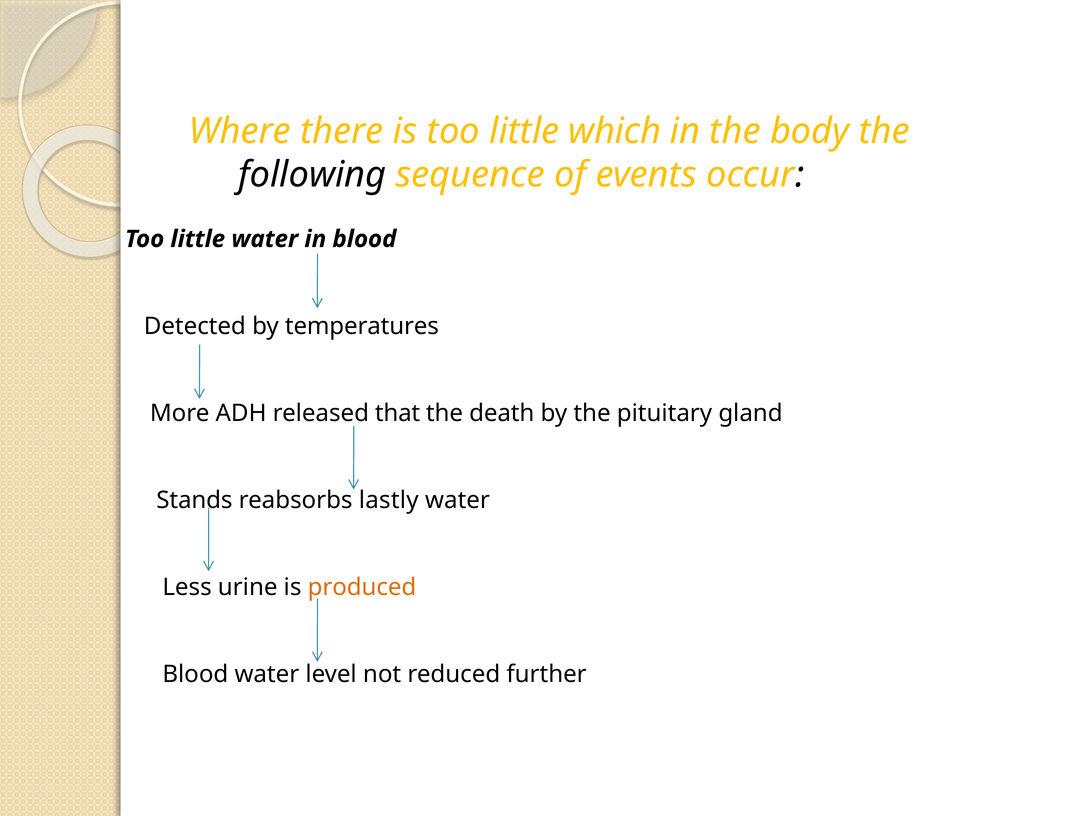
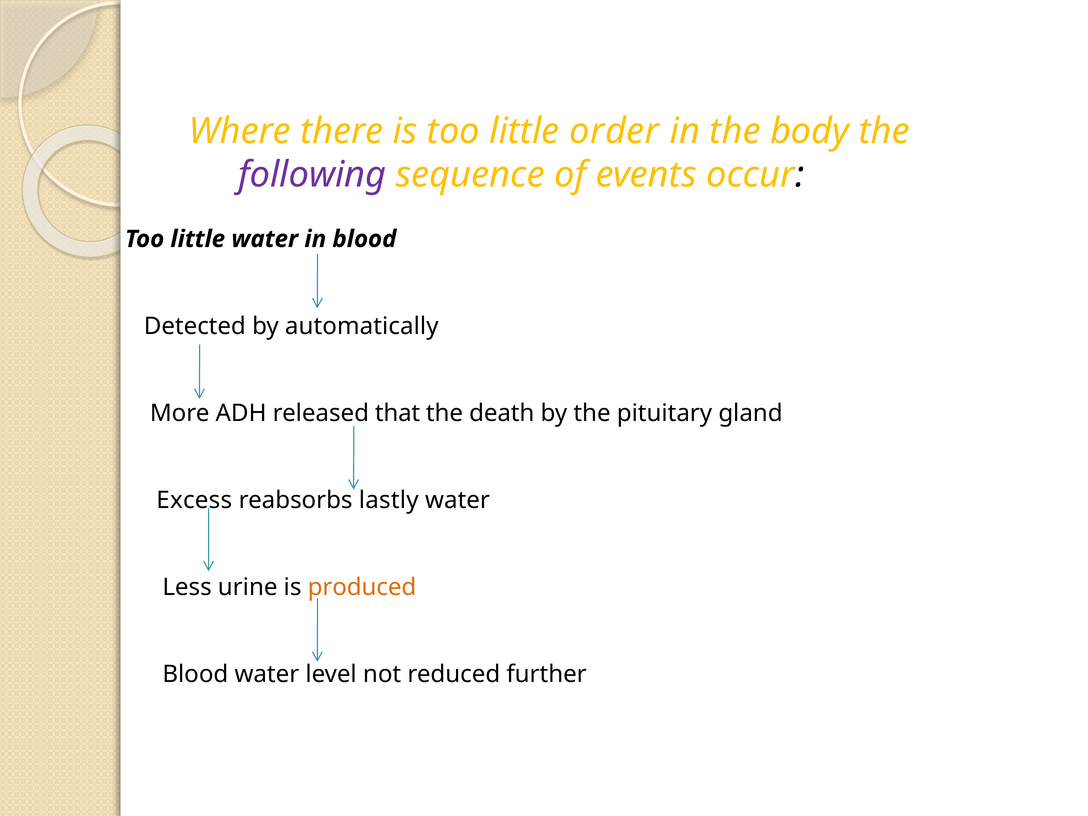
which: which -> order (614, 131)
following colour: black -> purple (312, 175)
temperatures: temperatures -> automatically (362, 326)
Stands: Stands -> Excess (194, 500)
